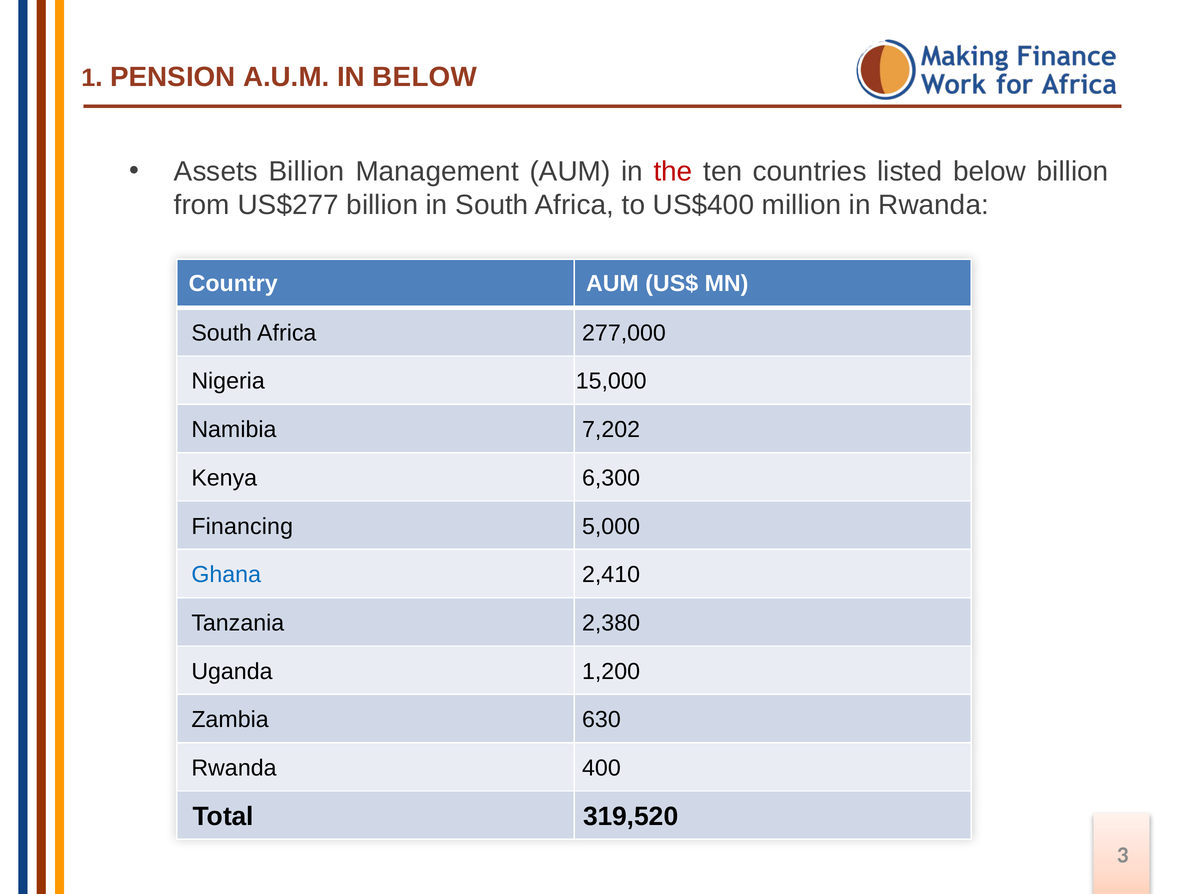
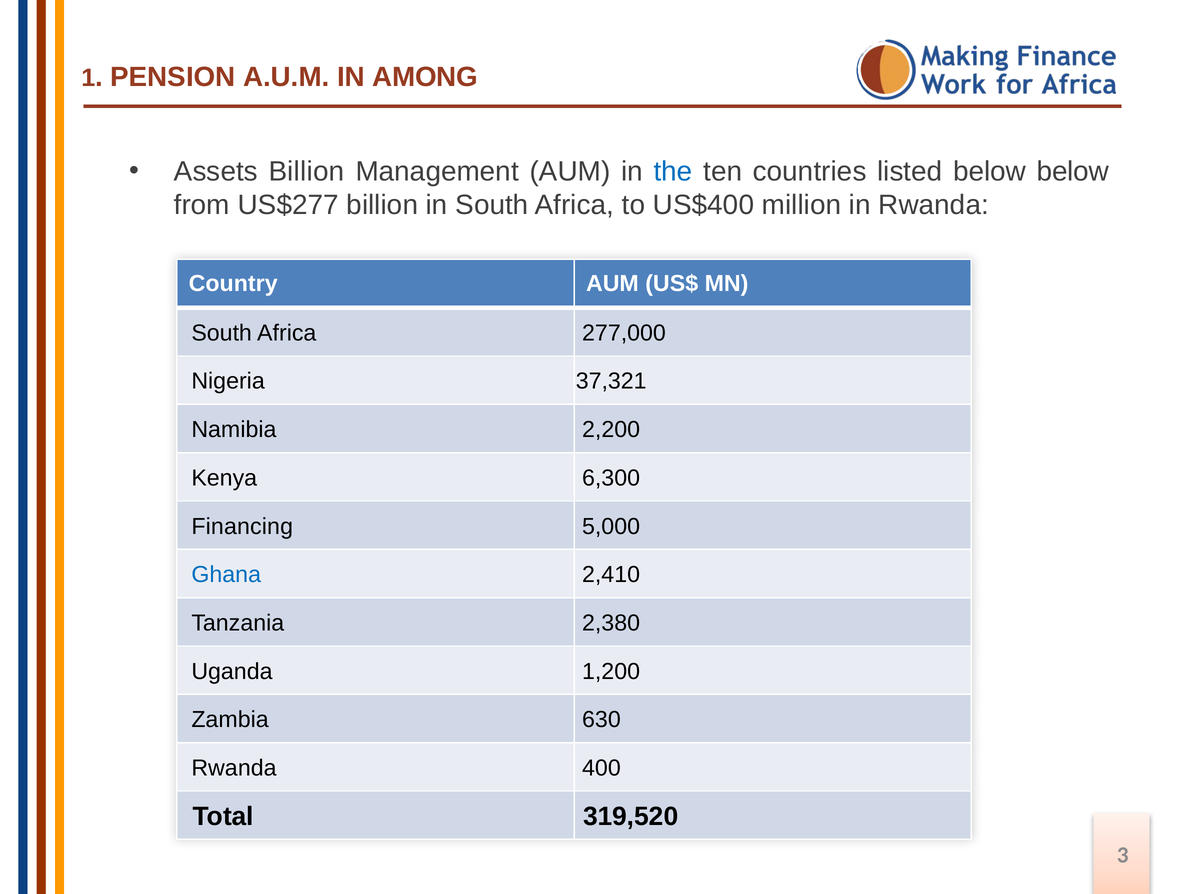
IN BELOW: BELOW -> AMONG (425, 77)
the colour: red -> blue (673, 171)
below billion: billion -> below (1073, 171)
15,000: 15,000 -> 37,321 (611, 381)
7,202: 7,202 -> 2,200 (611, 430)
